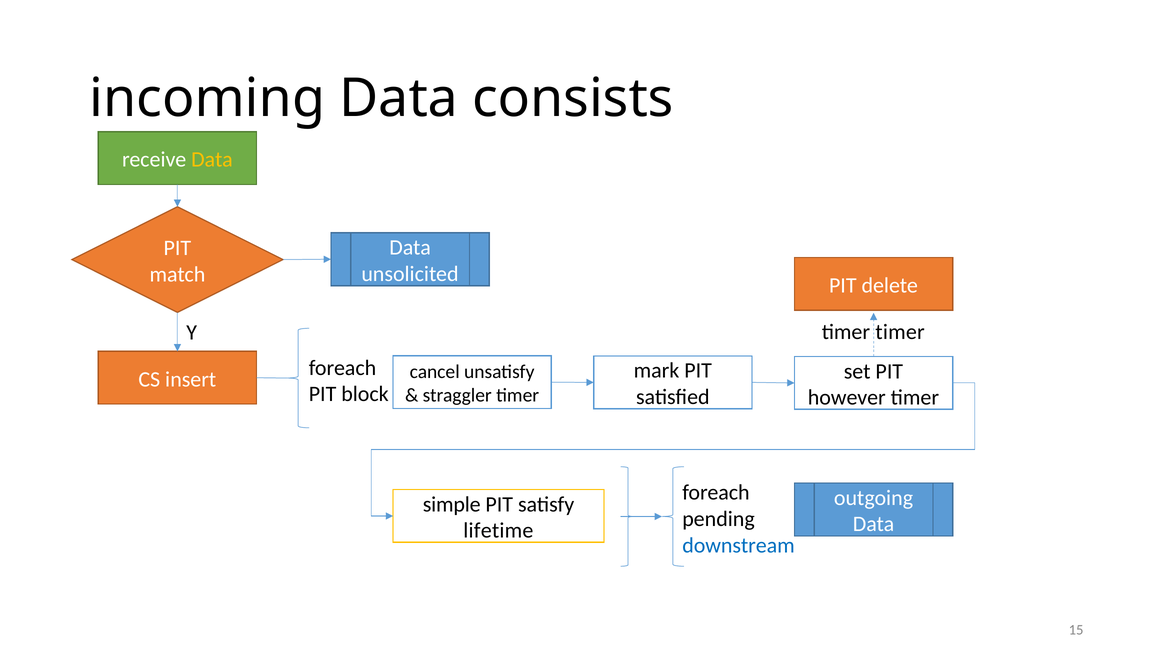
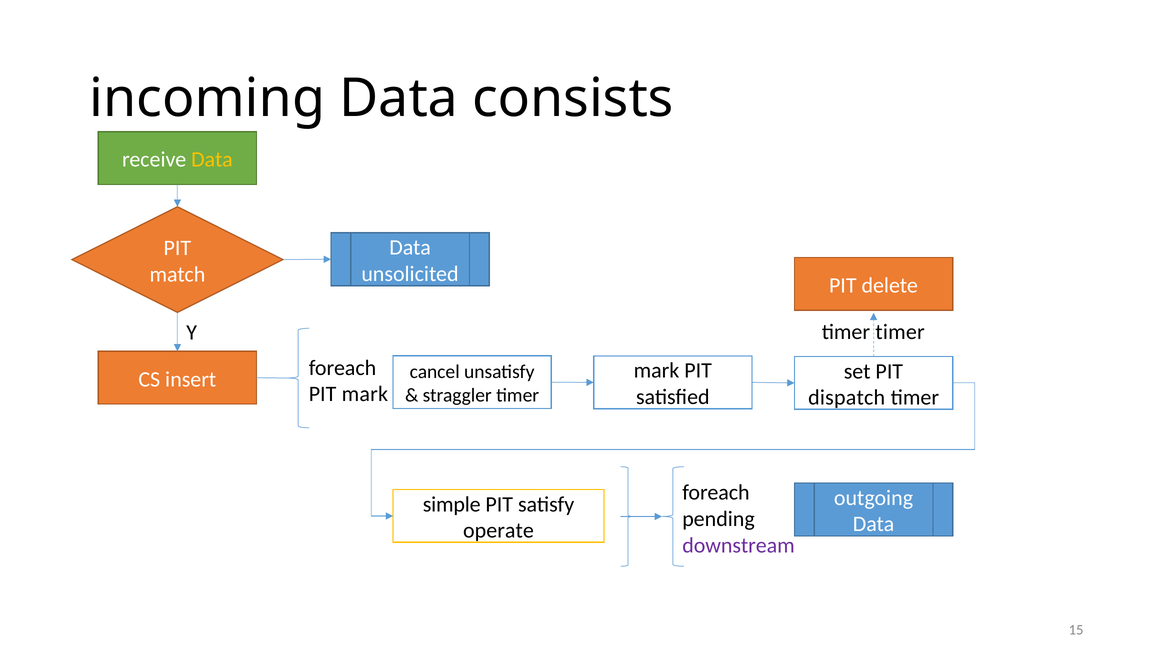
PIT block: block -> mark (365, 394)
however: however -> dispatch (847, 398)
lifetime: lifetime -> operate (498, 531)
downstream colour: blue -> purple (738, 545)
